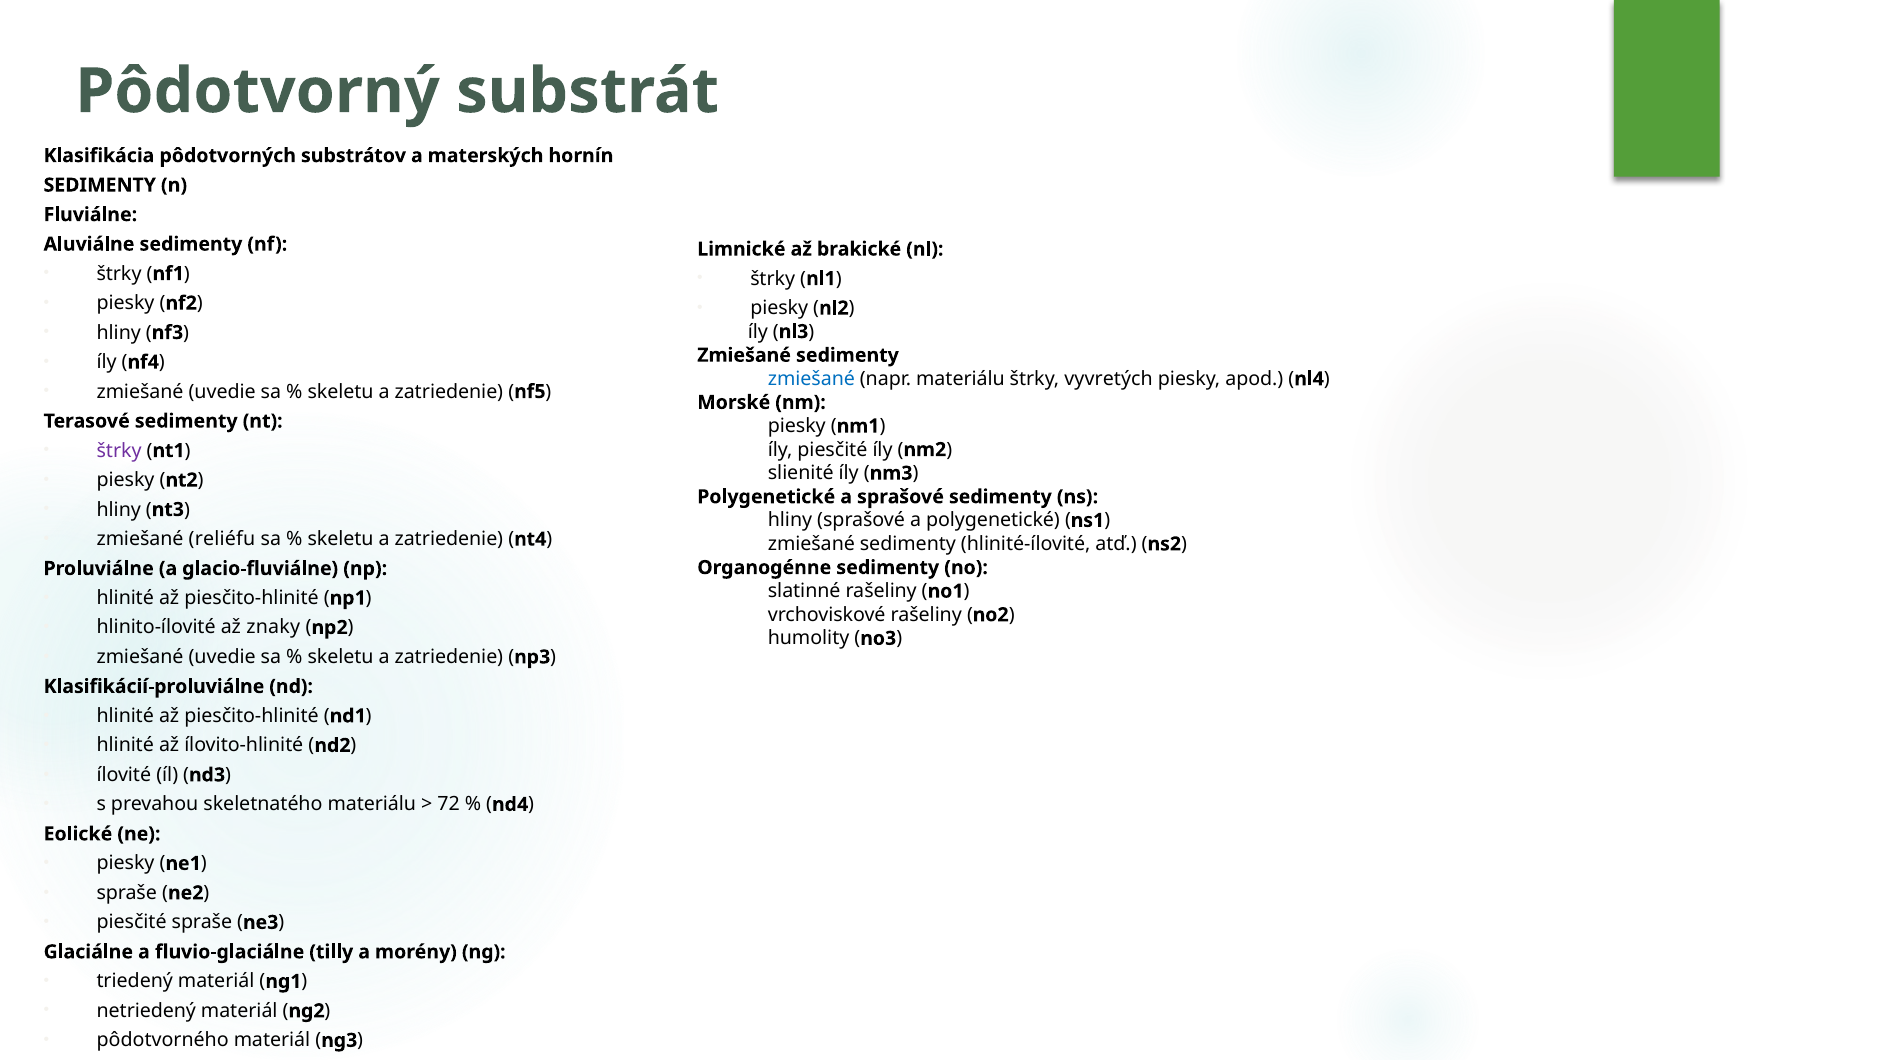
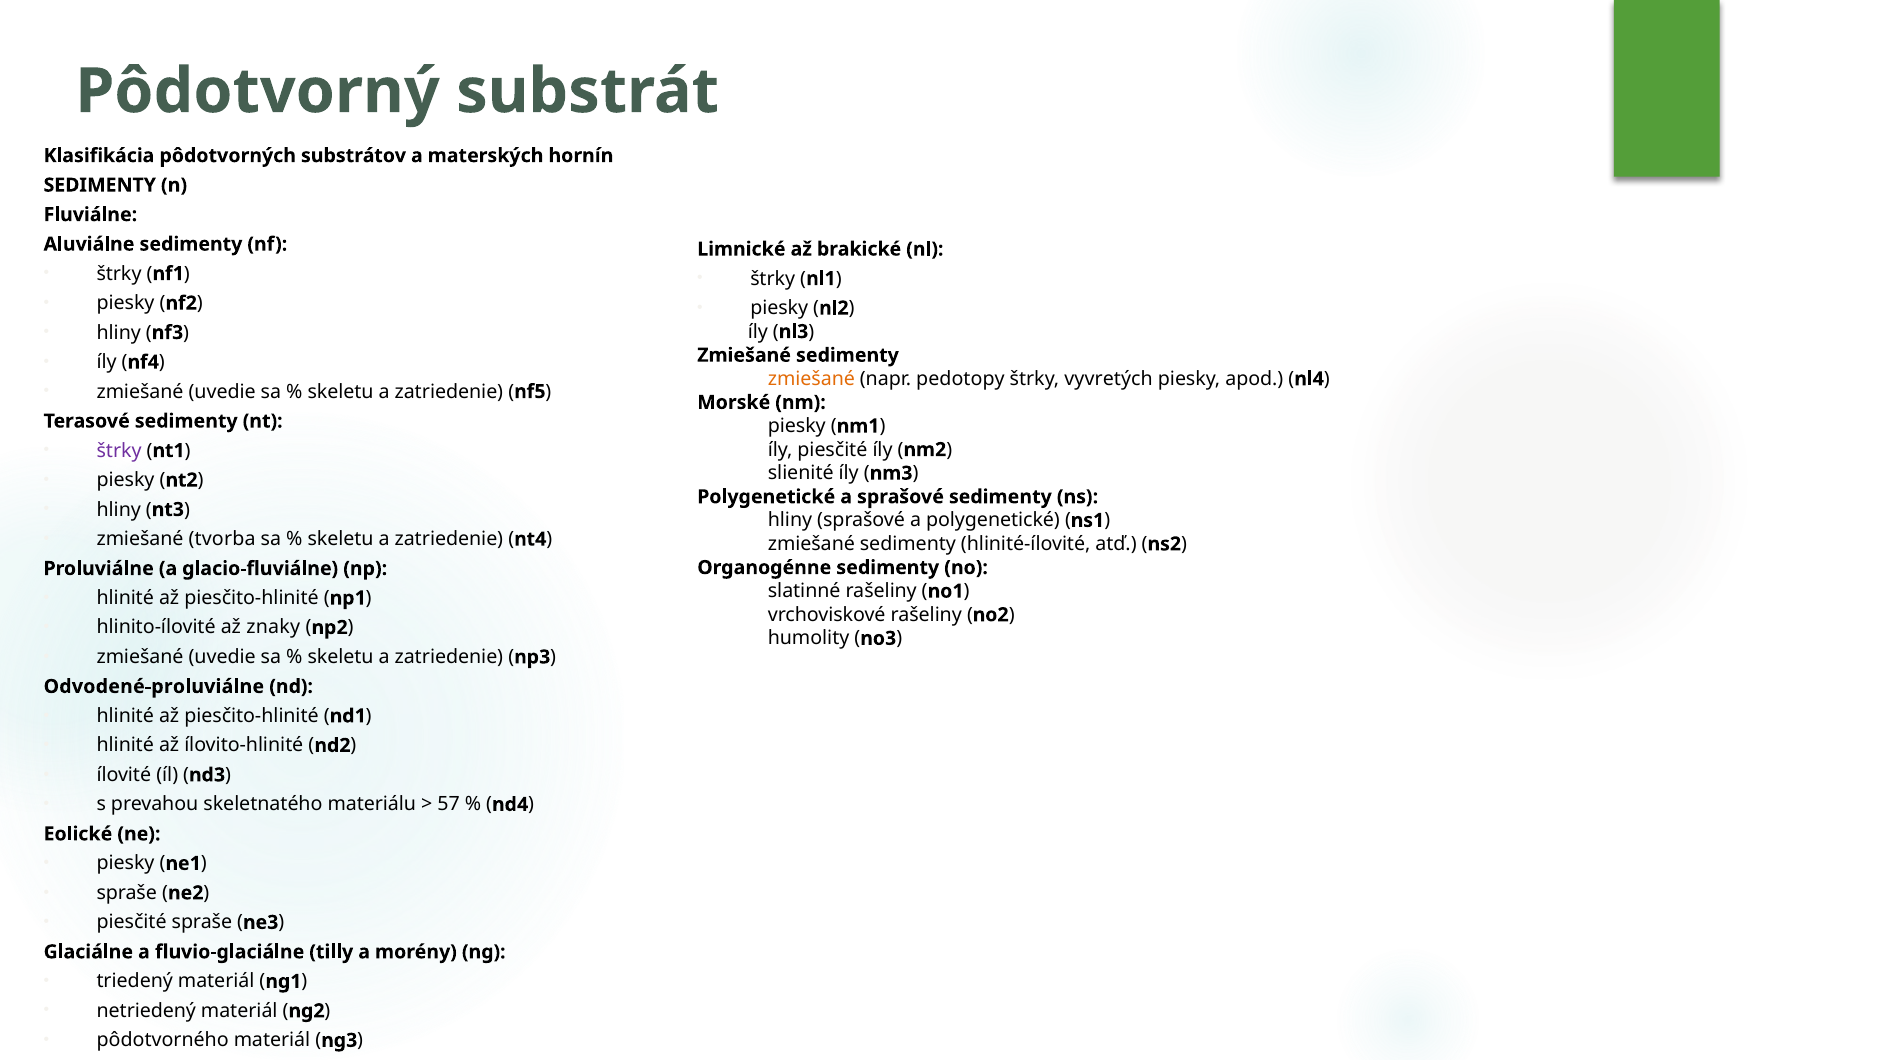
zmiešané colour: blue -> orange (811, 379)
napr materiálu: materiálu -> pedotopy (960, 379)
reliéfu: reliéfu -> tvorba (222, 539)
Klasifikácií-proluviálne: Klasifikácií-proluviálne -> Odvodené-proluviálne (154, 687)
72: 72 -> 57 (449, 805)
